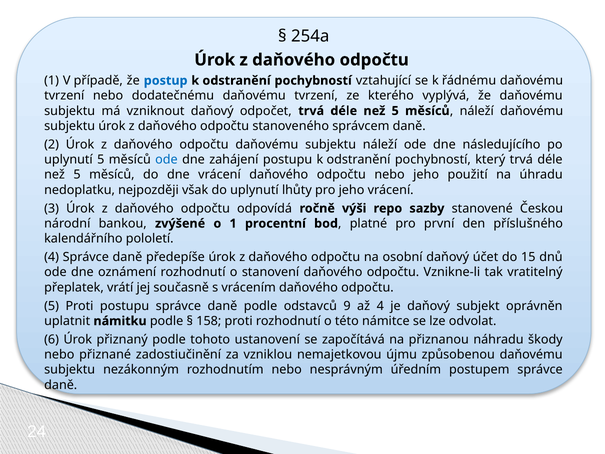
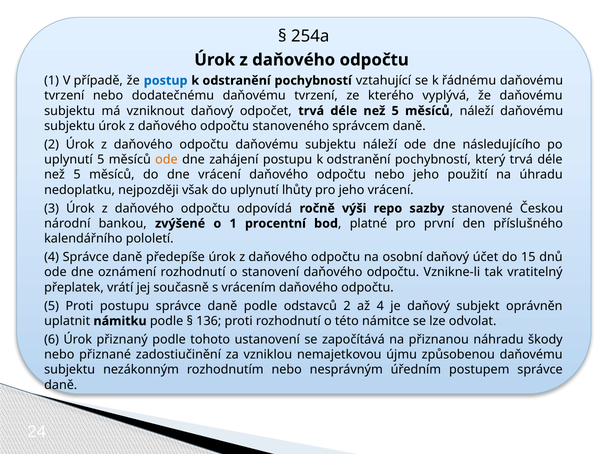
ode colour: blue -> orange (166, 160)
odstavců 9: 9 -> 2 (347, 306)
158: 158 -> 136 (209, 321)
